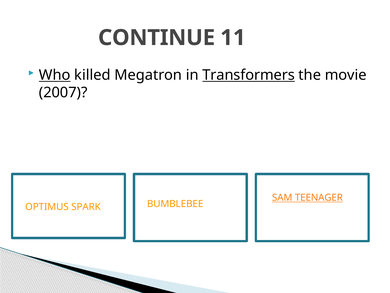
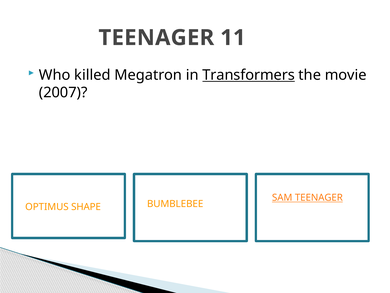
CONTINUE: CONTINUE -> TEENAGER (156, 38)
Who underline: present -> none (55, 75)
SPARK: SPARK -> SHAPE (86, 206)
